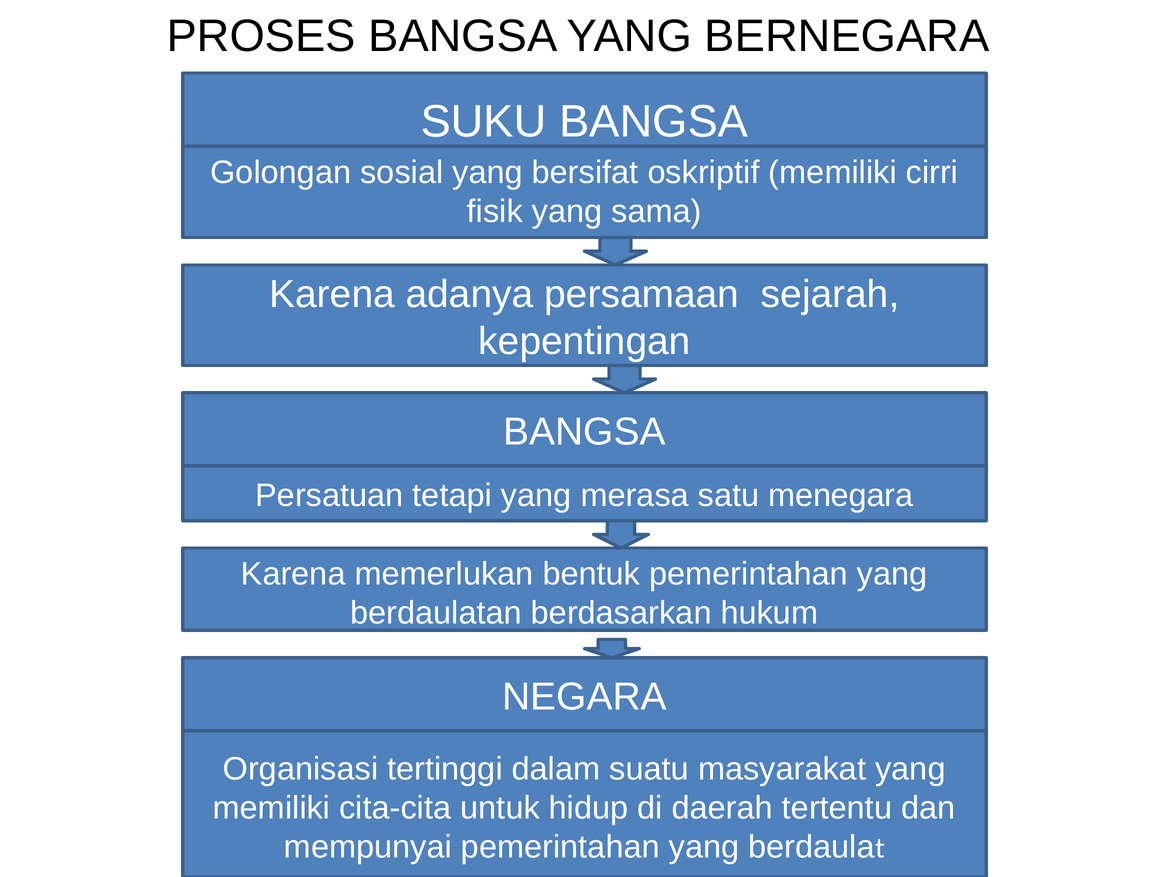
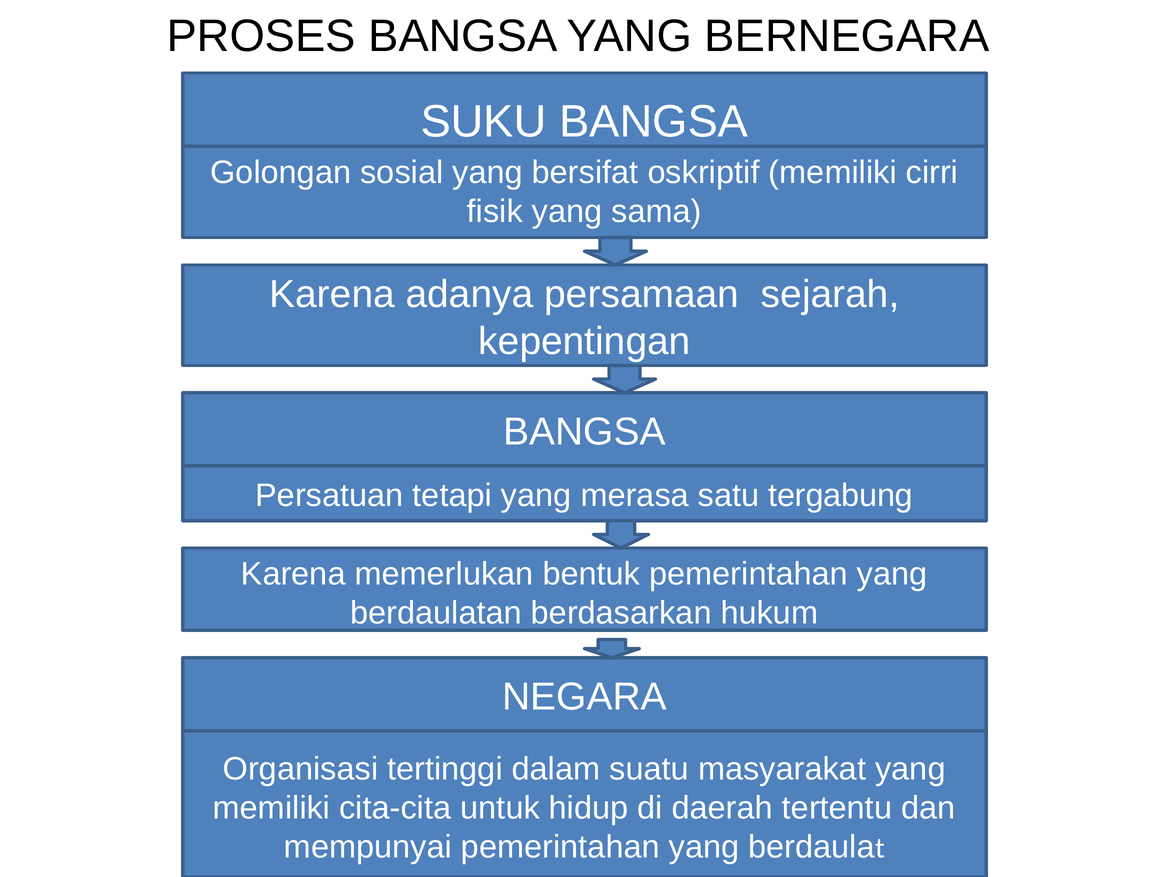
menegara: menegara -> tergabung (841, 495)
